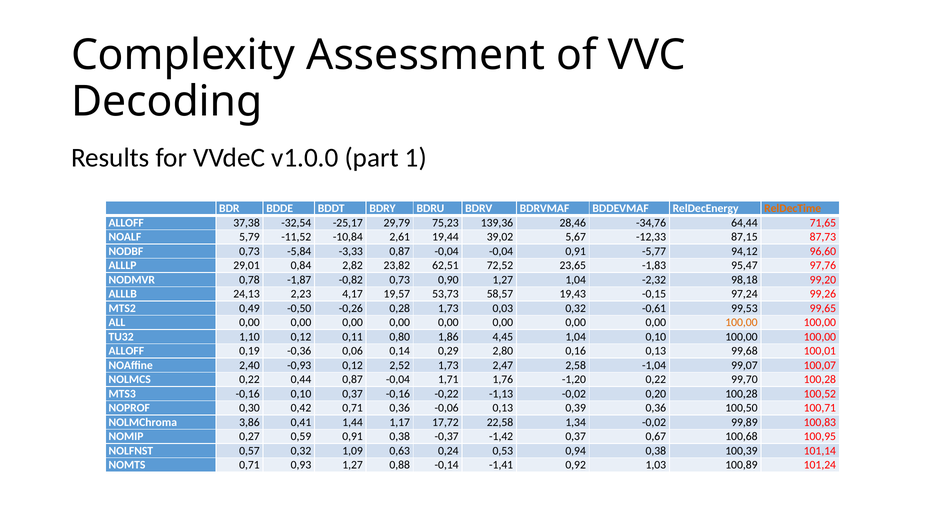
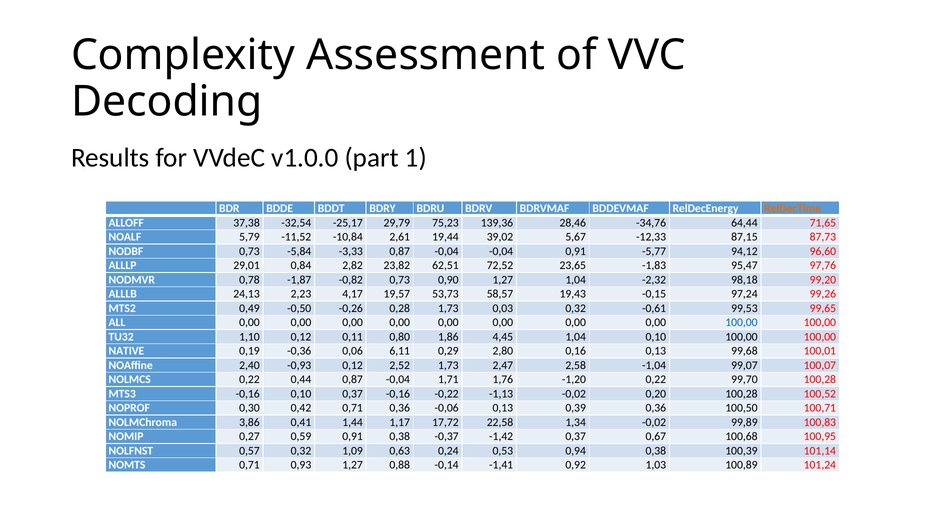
100,00 colour: orange -> blue (741, 322)
ALLOFF: ALLOFF -> NATIVE (126, 350)
0,14: 0,14 -> 6,11 (400, 350)
